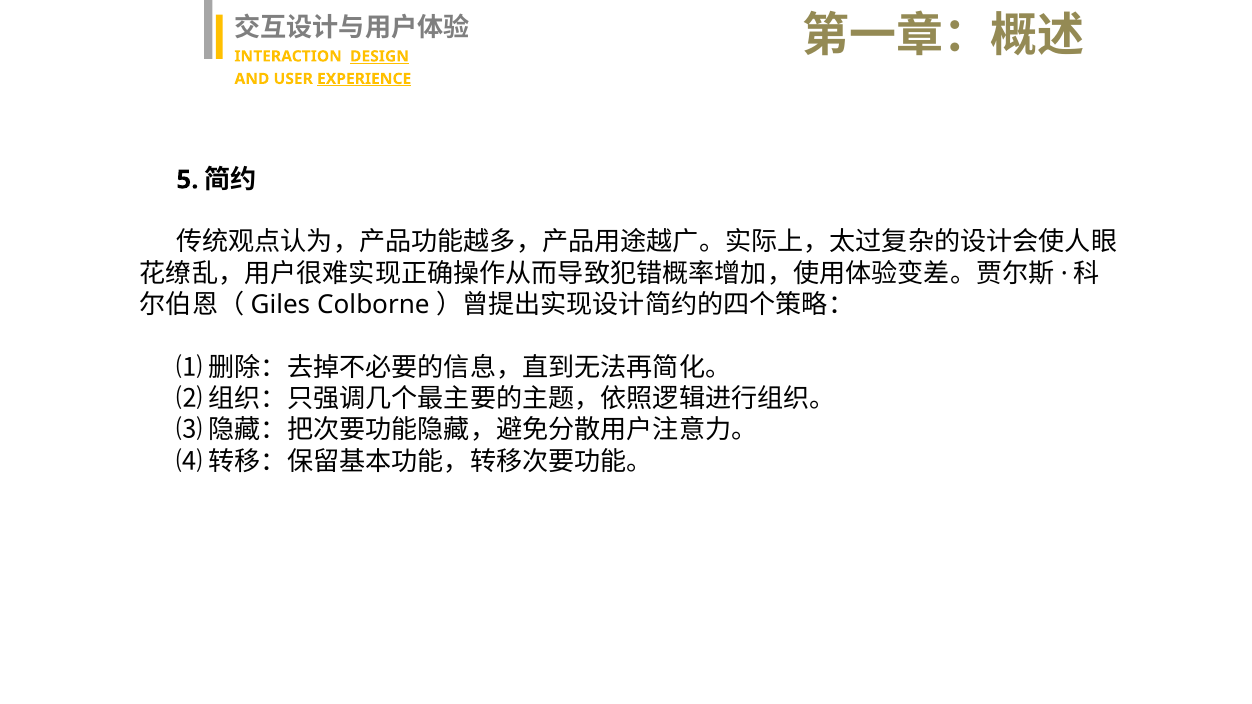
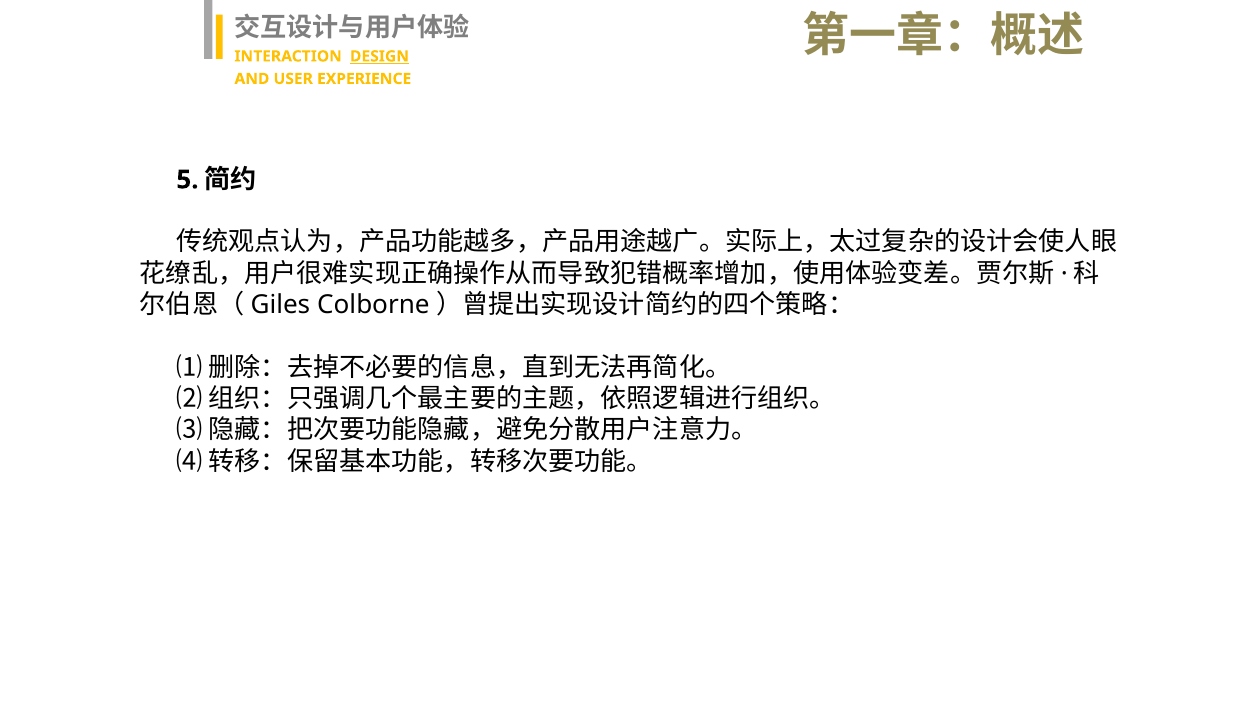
EXPERIENCE underline: present -> none (364, 79)
